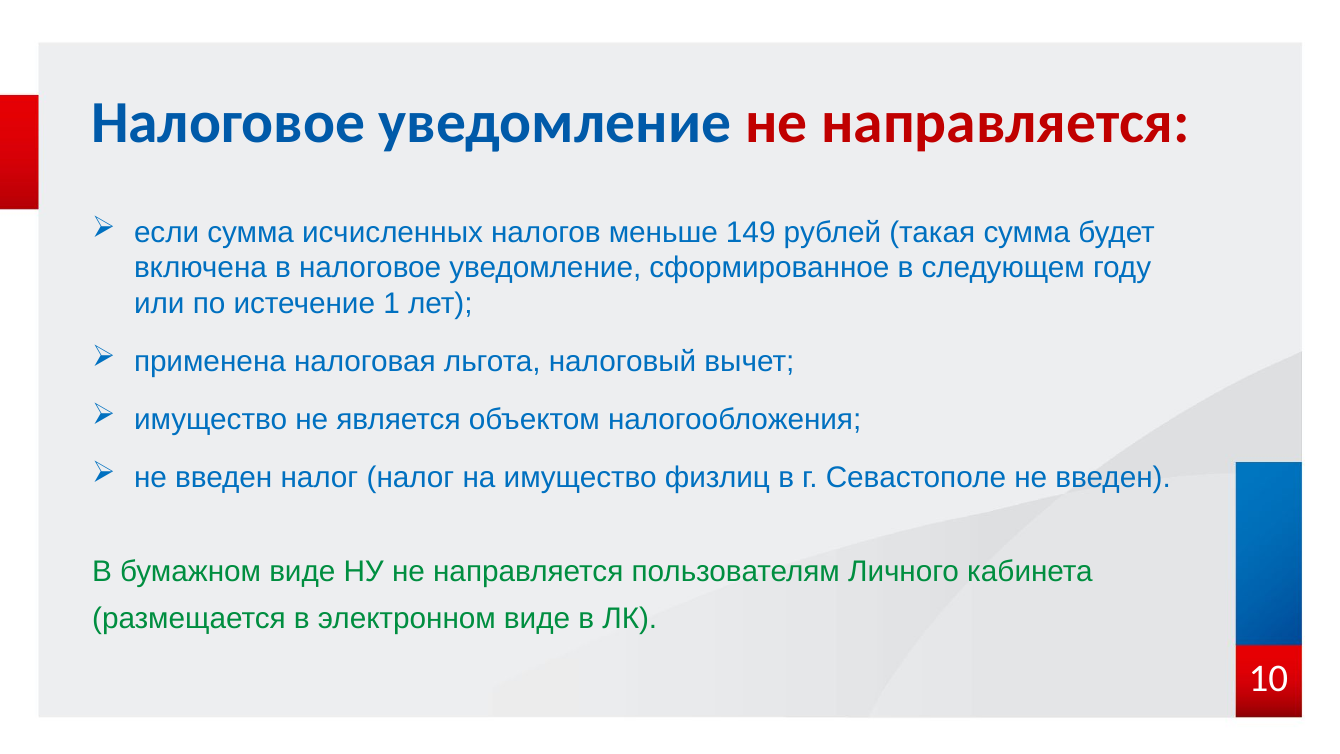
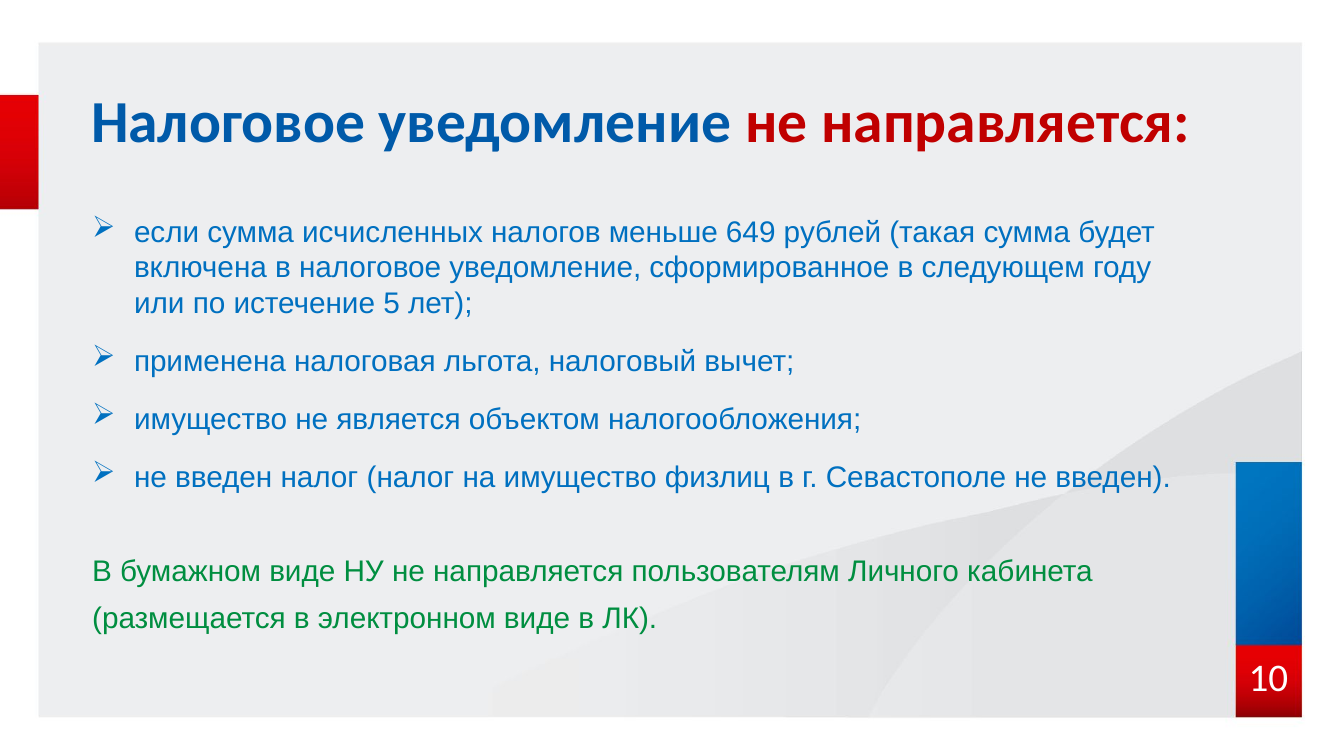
149: 149 -> 649 (751, 232)
1: 1 -> 5 (392, 304)
